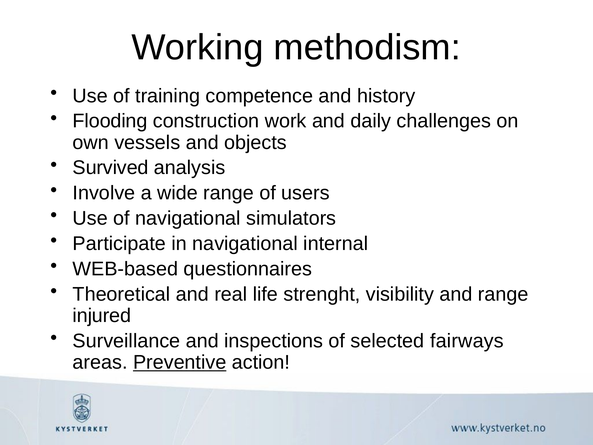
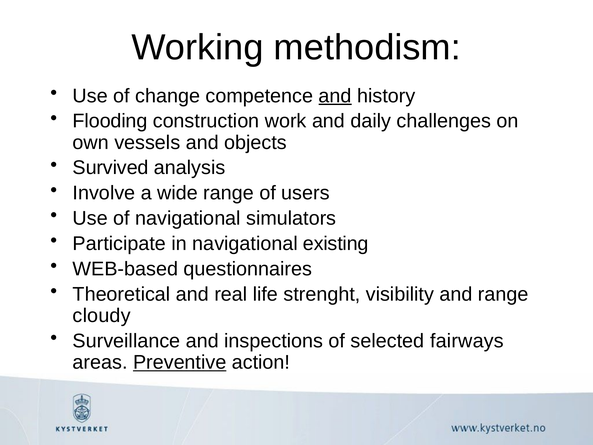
training: training -> change (168, 96)
and underline: none -> present (335, 96)
internal: internal -> existing (336, 244)
injured: injured -> cloudy (102, 315)
